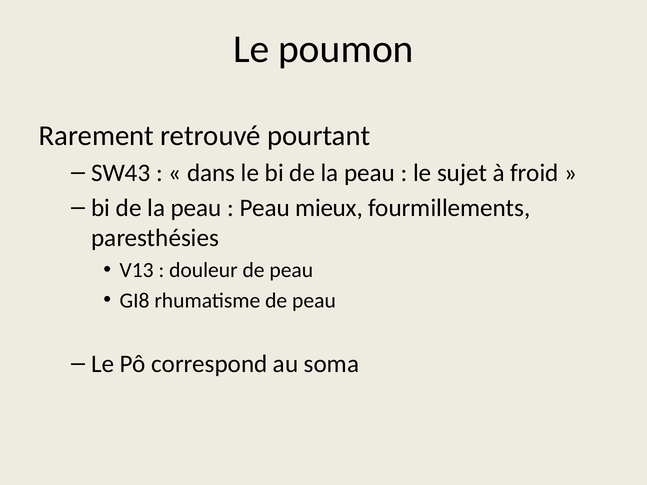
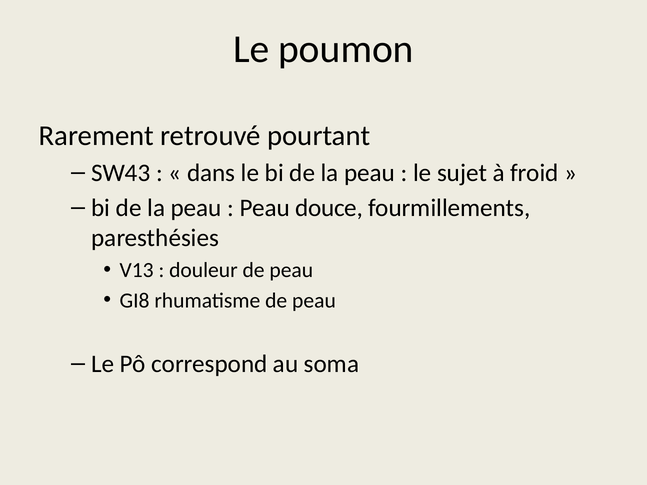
mieux: mieux -> douce (329, 208)
